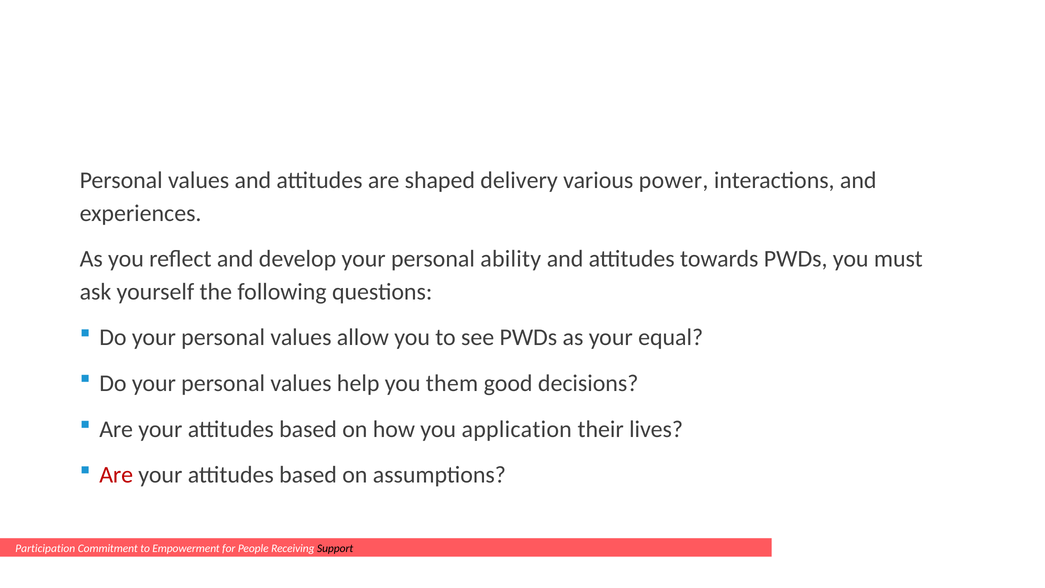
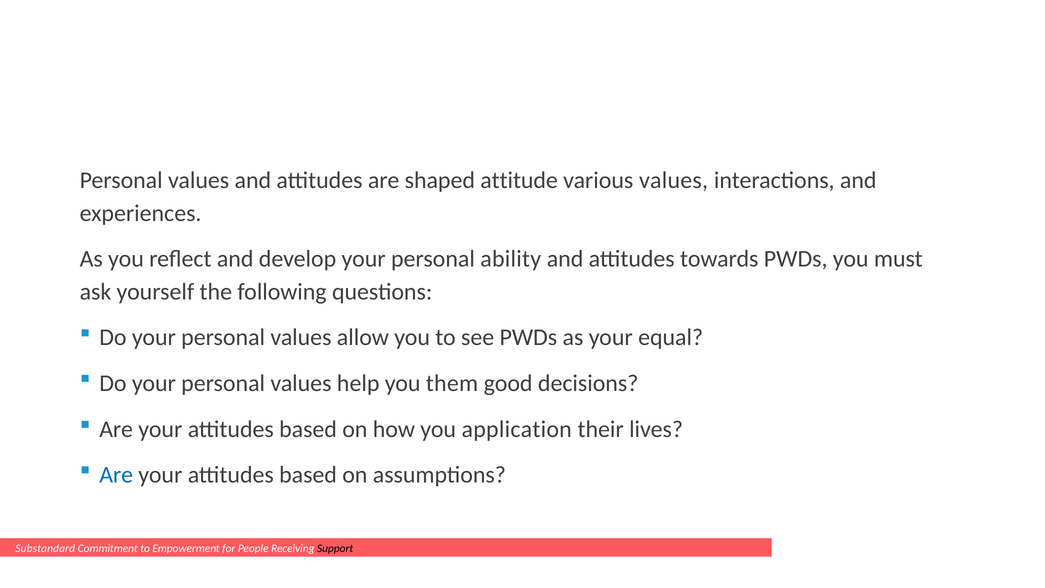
delivery: delivery -> attitude (519, 180)
various power: power -> values (674, 180)
Are colour: red -> blue (116, 475)
Participation: Participation -> Substandard (45, 548)
